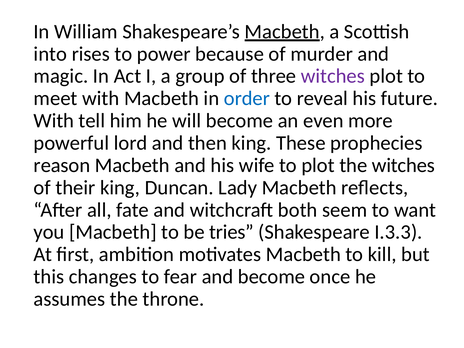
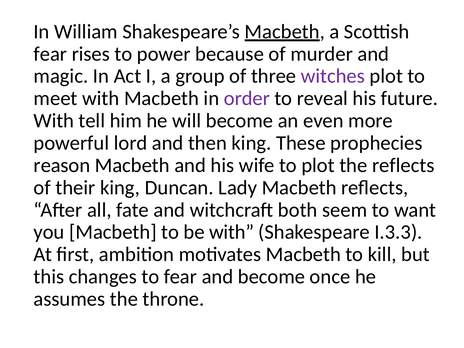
into: into -> fear (50, 54)
order colour: blue -> purple (247, 98)
the witches: witches -> reflects (403, 165)
be tries: tries -> with (232, 232)
